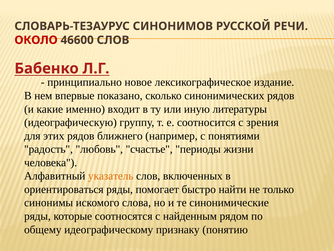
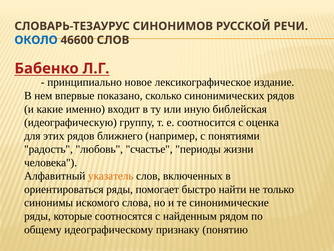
ОКОЛО colour: red -> blue (36, 40)
литературы: литературы -> библейская (240, 109)
зрения: зрения -> оценка (263, 122)
